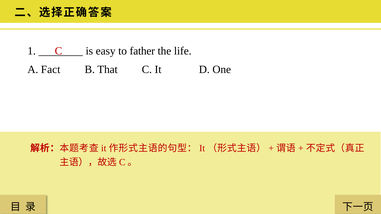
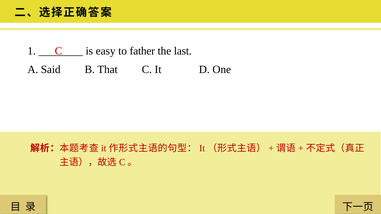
life: life -> last (183, 51)
Fact: Fact -> Said (51, 70)
